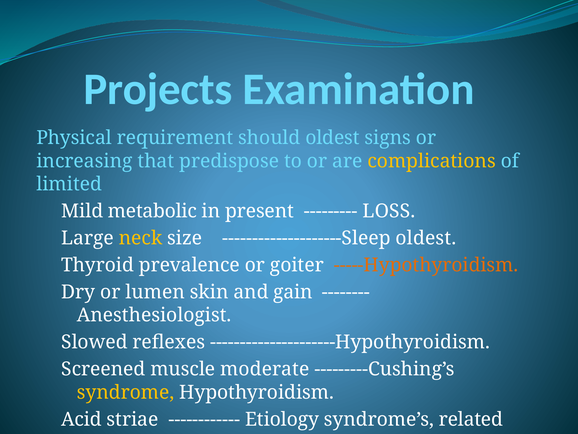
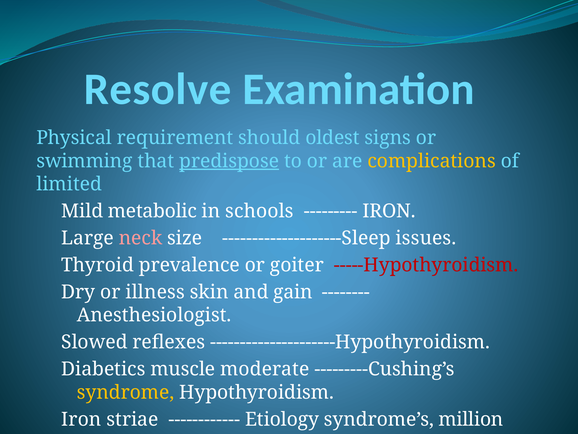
Projects: Projects -> Resolve (158, 89)
increasing: increasing -> swimming (85, 161)
predispose underline: none -> present (229, 161)
present: present -> schools (259, 211)
LOSS: LOSS -> IRON (389, 211)
neck colour: yellow -> pink (141, 238)
--------------------Sleep oldest: oldest -> issues (426, 238)
-----Hypothyroidism colour: orange -> red (426, 265)
lumen: lumen -> illness (155, 292)
Screened: Screened -> Diabetics (103, 369)
Acid: Acid -> Iron (81, 419)
related: related -> million (471, 419)
